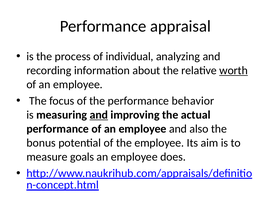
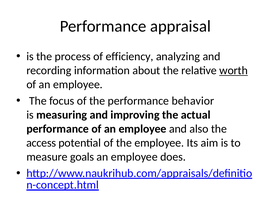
individual: individual -> efficiency (130, 57)
and underline: present -> none (99, 115)
bonus: bonus -> access (41, 143)
